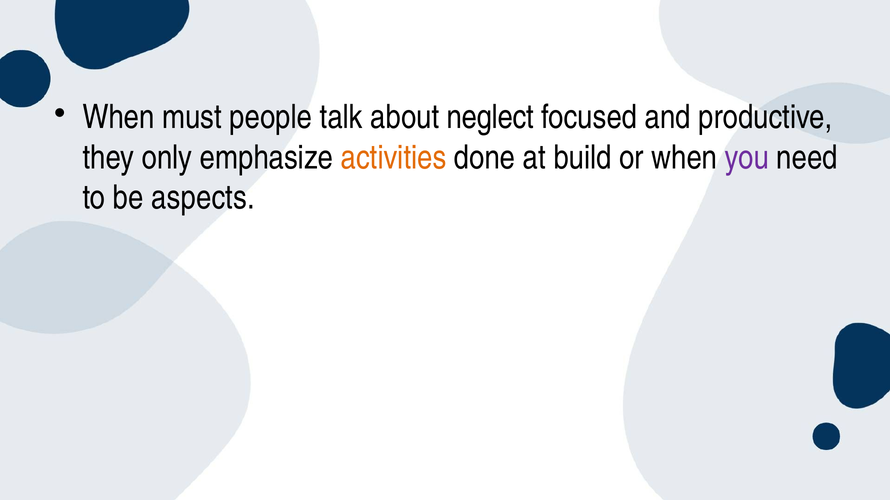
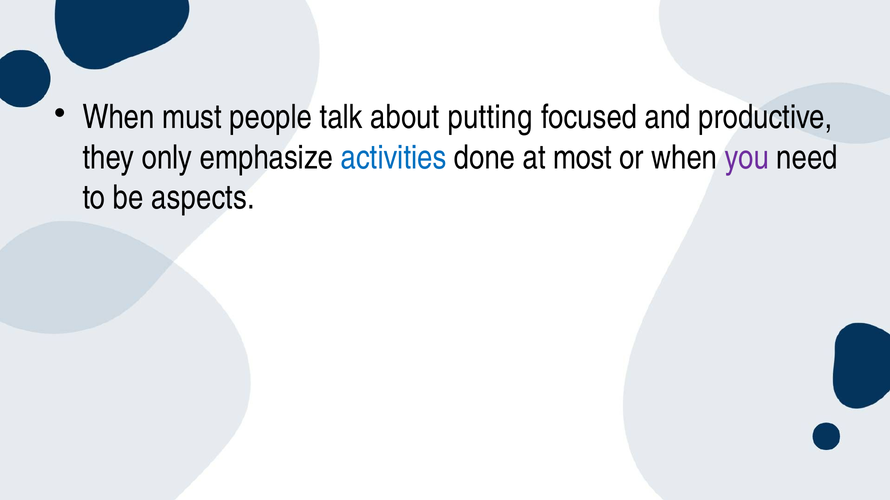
neglect: neglect -> putting (490, 117)
activities colour: orange -> blue (394, 158)
build: build -> most (583, 158)
